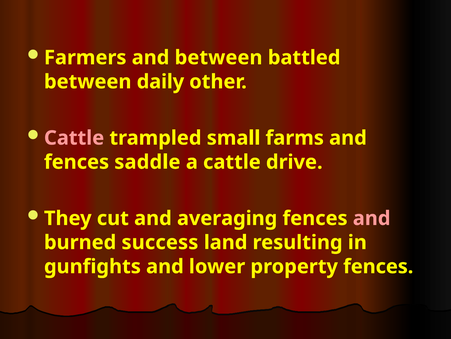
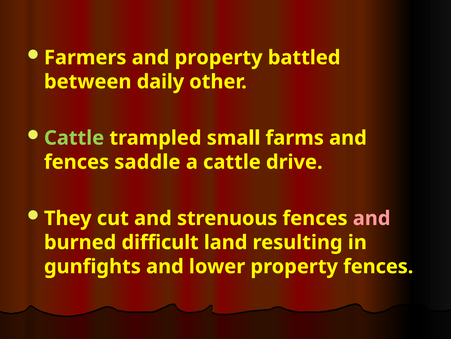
and between: between -> property (219, 58)
Cattle colour: pink -> light green (74, 138)
averaging: averaging -> strenuous (227, 218)
success: success -> difficult (160, 242)
